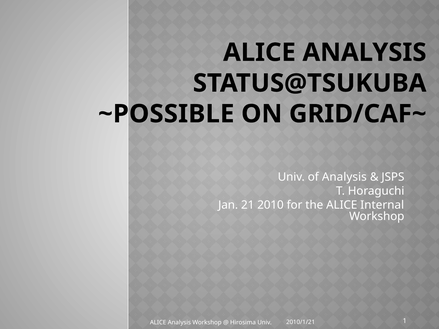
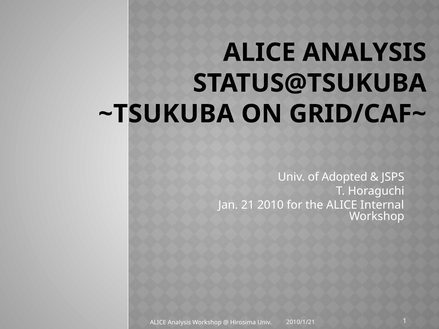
~POSSIBLE: ~POSSIBLE -> ~TSUKUBA (166, 114)
of Analysis: Analysis -> Adopted (344, 177)
